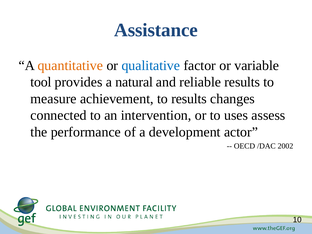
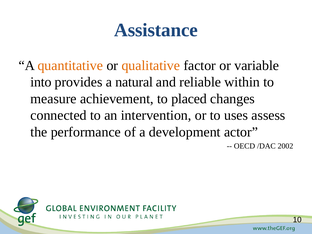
qualitative colour: blue -> orange (151, 65)
tool: tool -> into (41, 82)
reliable results: results -> within (242, 82)
to results: results -> placed (189, 99)
